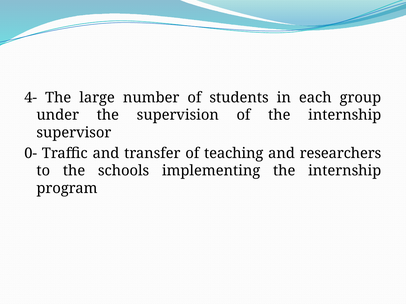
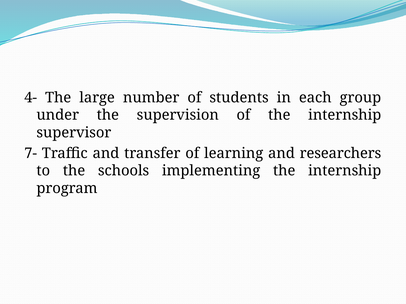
0-: 0- -> 7- (31, 153)
teaching: teaching -> learning (234, 153)
